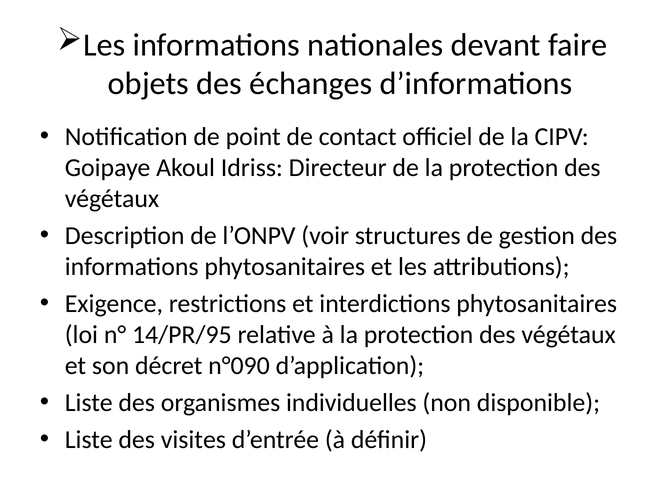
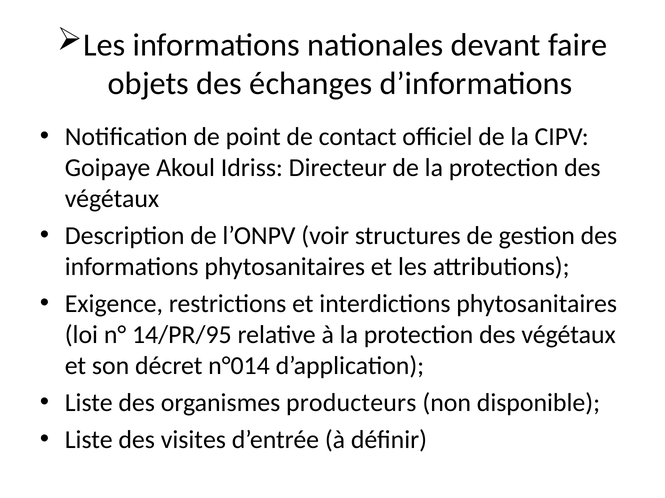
n°090: n°090 -> n°014 (239, 366)
individuelles: individuelles -> producteurs (351, 403)
